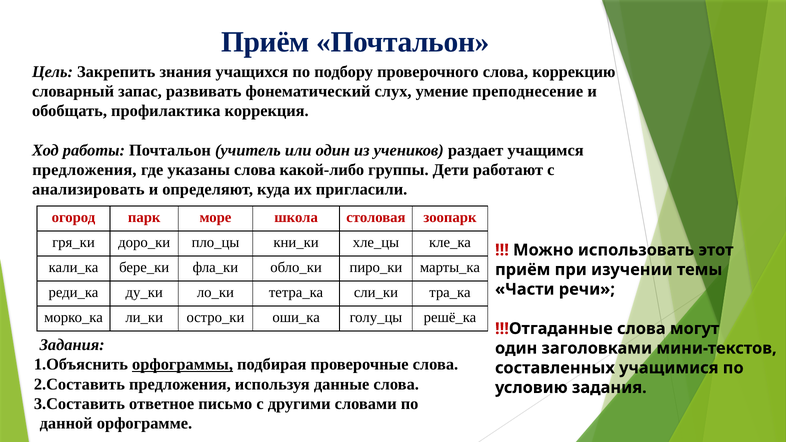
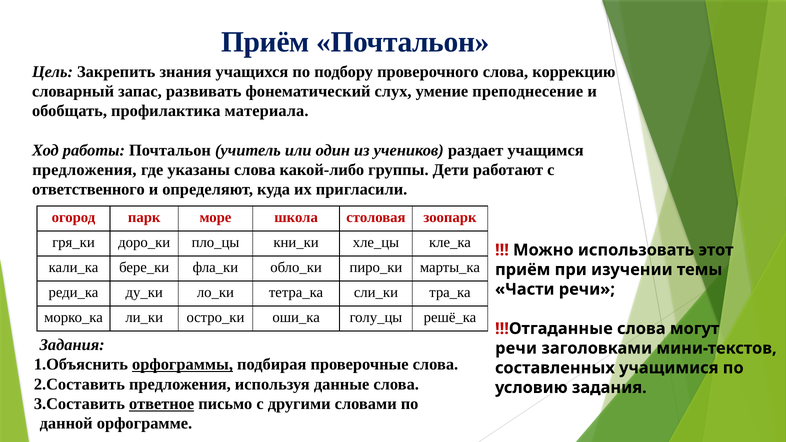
коррекция: коррекция -> материала (267, 111)
анализировать: анализировать -> ответственного (88, 190)
один: один -> речи (516, 348)
ответное underline: none -> present (162, 404)
